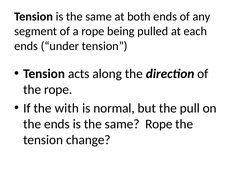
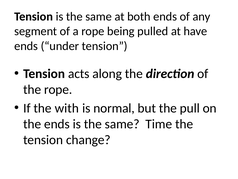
each: each -> have (195, 31)
same Rope: Rope -> Time (159, 124)
